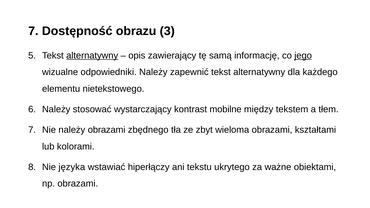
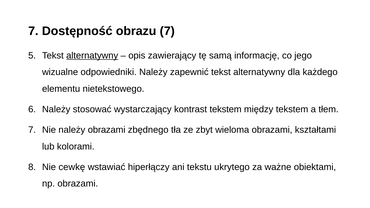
obrazu 3: 3 -> 7 (167, 31)
jego underline: present -> none (303, 56)
kontrast mobilne: mobilne -> tekstem (226, 109)
języka: języka -> cewkę (72, 167)
